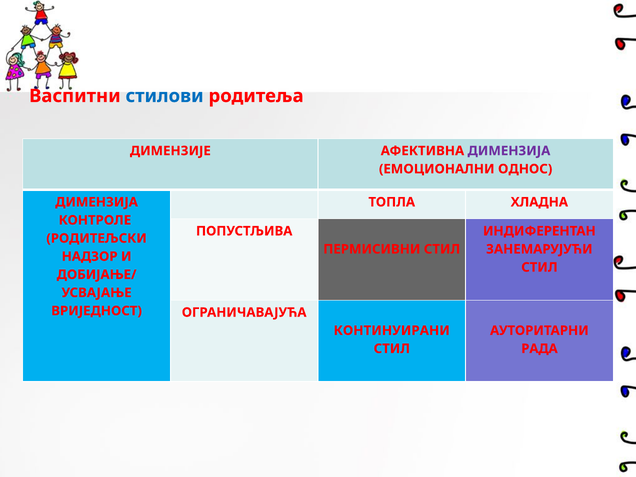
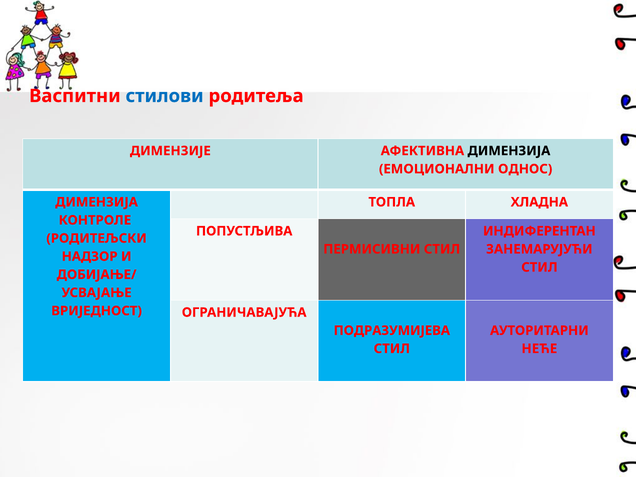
ДИМЕНЗИЈА colour: purple -> black (509, 151)
КОНТИНУИРАНИ: КОНТИНУИРАНИ -> ПОДРАЗУМИЈЕВА (392, 331)
РАДА: РАДА -> НЕЋЕ (539, 349)
